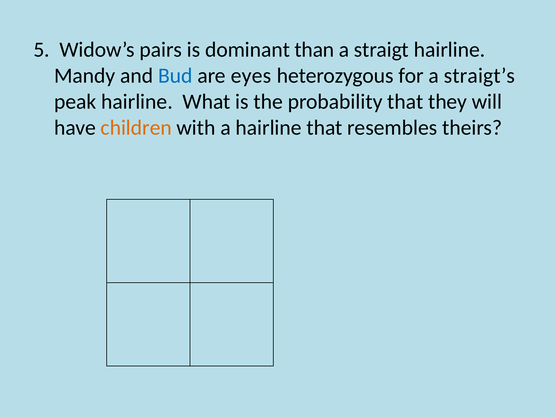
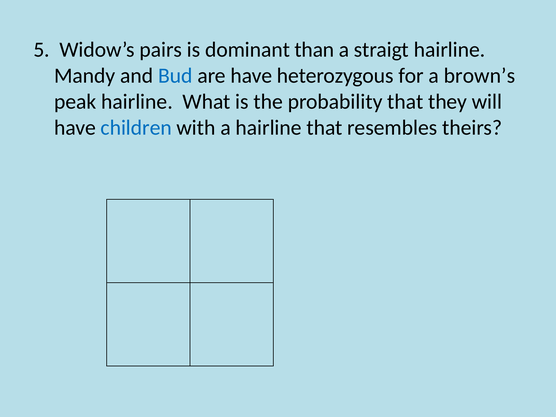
are eyes: eyes -> have (251, 76)
straigt’s: straigt’s -> brown’s (479, 76)
children colour: orange -> blue (136, 128)
